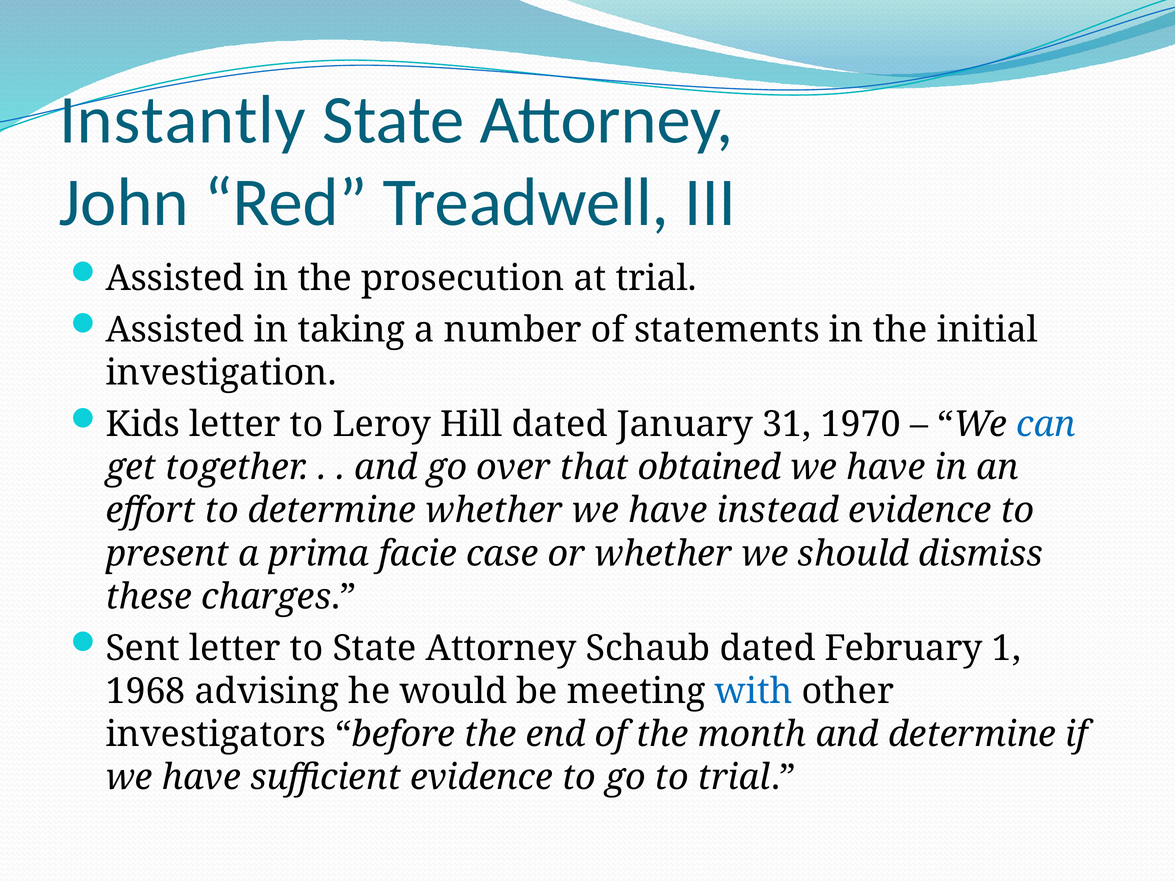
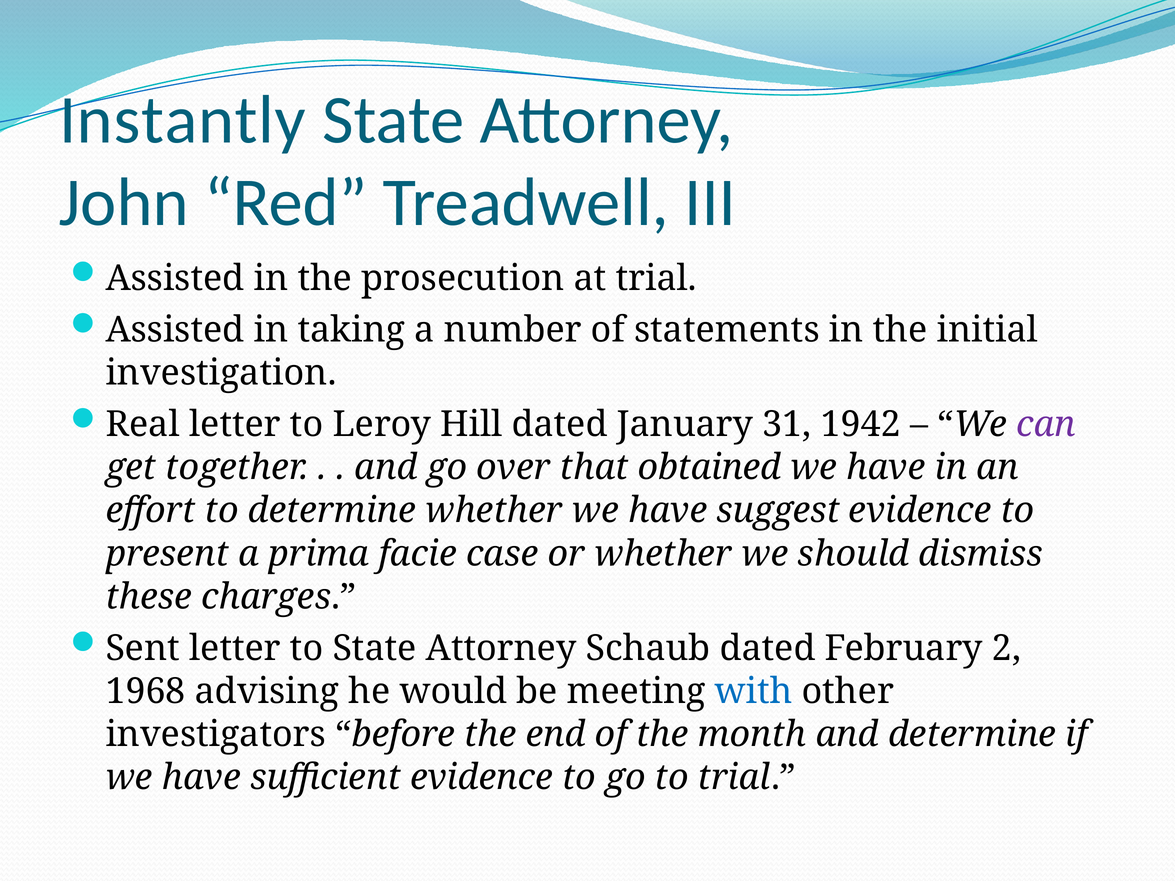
Kids: Kids -> Real (143, 425)
1970: 1970 -> 1942 (861, 425)
can colour: blue -> purple (1046, 425)
instead: instead -> suggest (778, 511)
1: 1 -> 2 (1006, 648)
